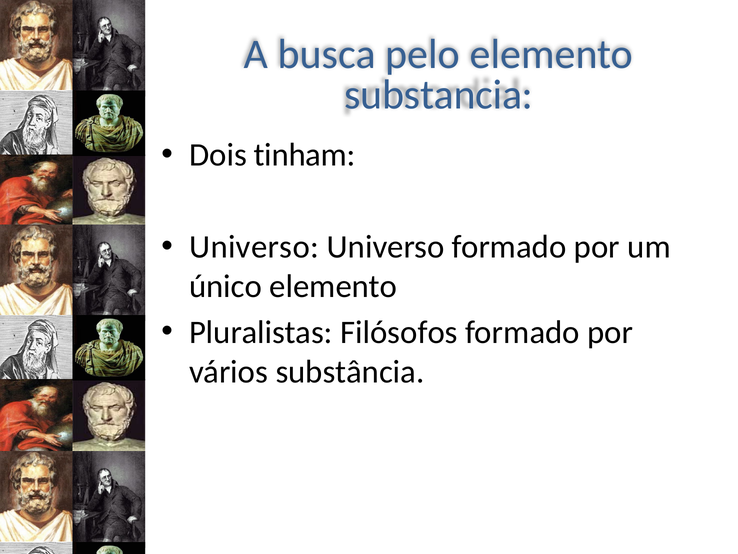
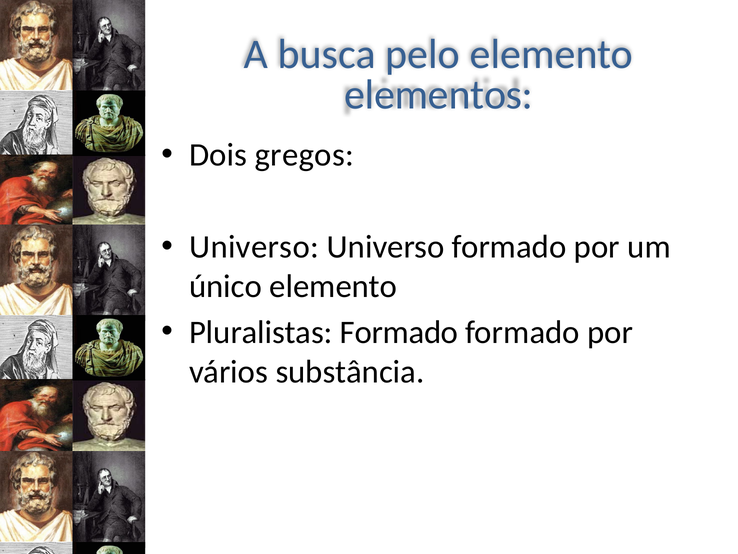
substancia: substancia -> elementos (439, 95)
tinham: tinham -> gregos (304, 155)
Pluralistas Filósofos: Filósofos -> Formado (399, 332)
